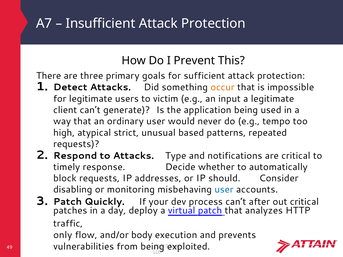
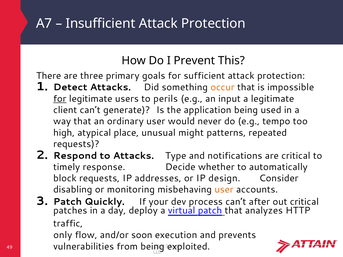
for underline: none -> present (60, 99)
victim: victim -> perils (166, 99)
strict: strict -> place (126, 133)
based: based -> might (191, 133)
should: should -> design (224, 178)
user colour: blue -> orange (224, 190)
body: body -> soon (142, 235)
